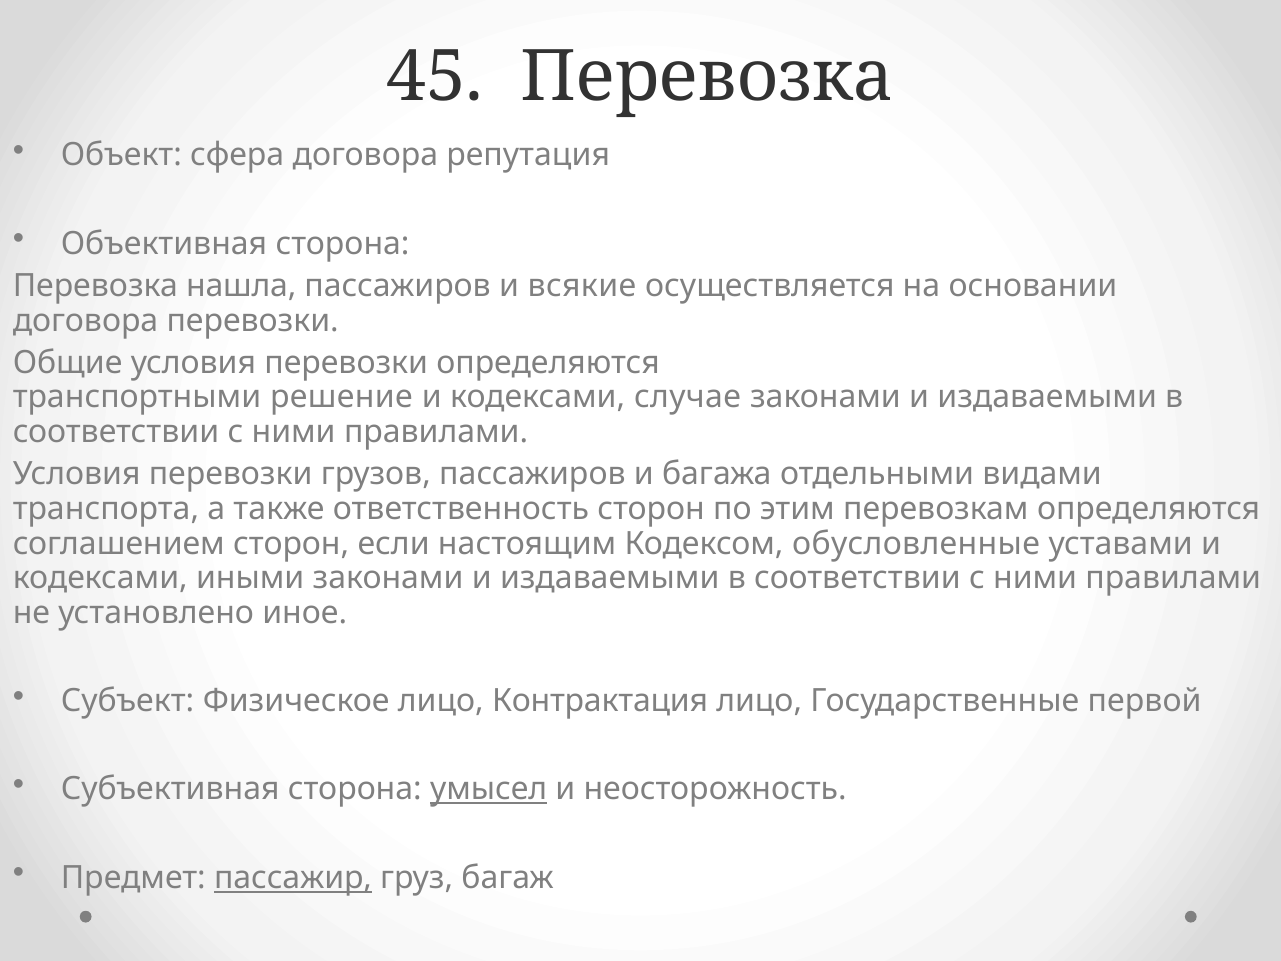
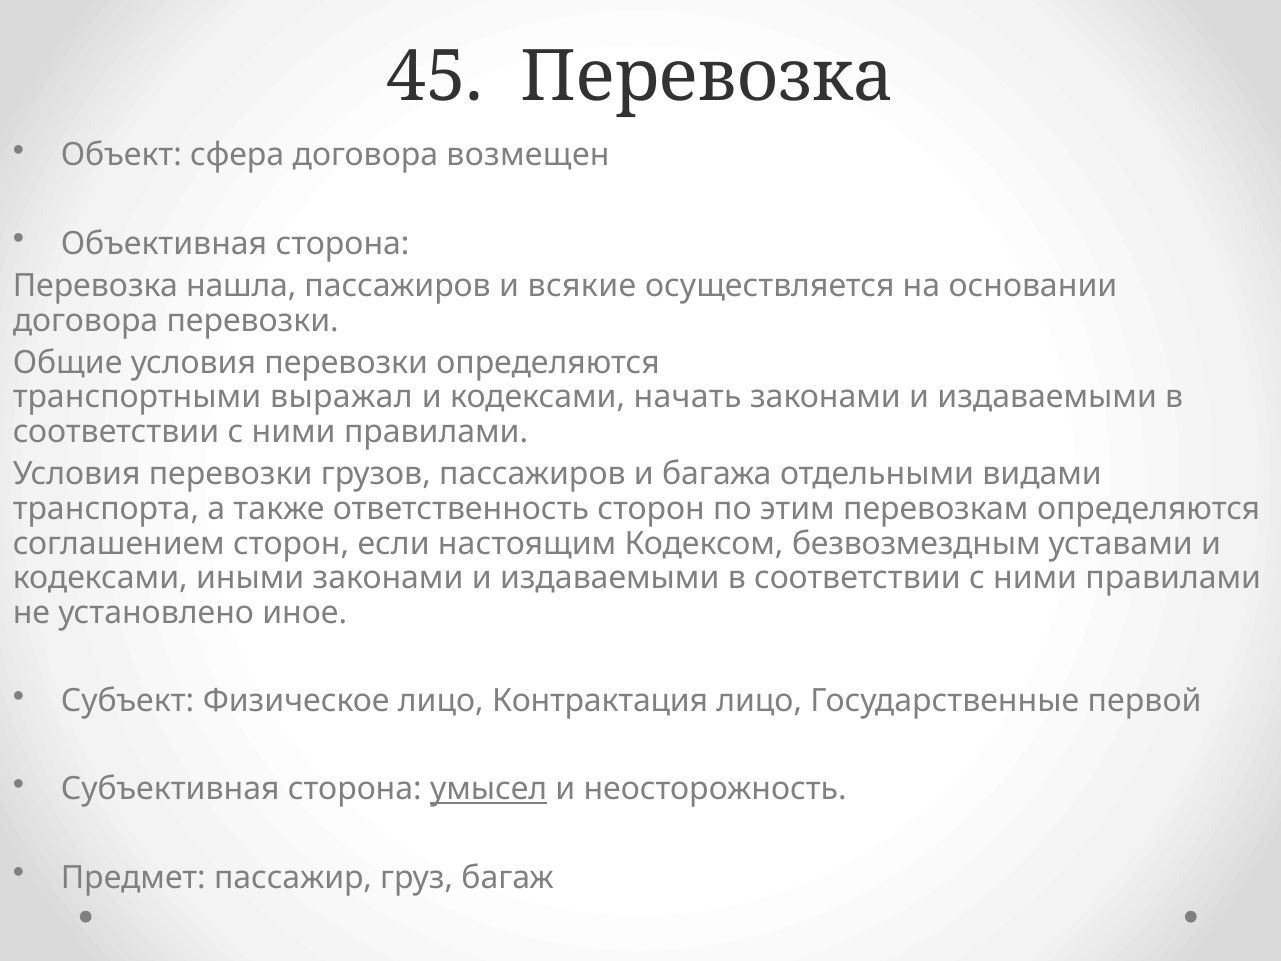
репутация: репутация -> возмещен (528, 155)
решение: решение -> выражал (341, 397)
случае: случае -> начать (688, 397)
обусловленные: обусловленные -> безвозмездным (916, 543)
пассажир underline: present -> none (293, 878)
